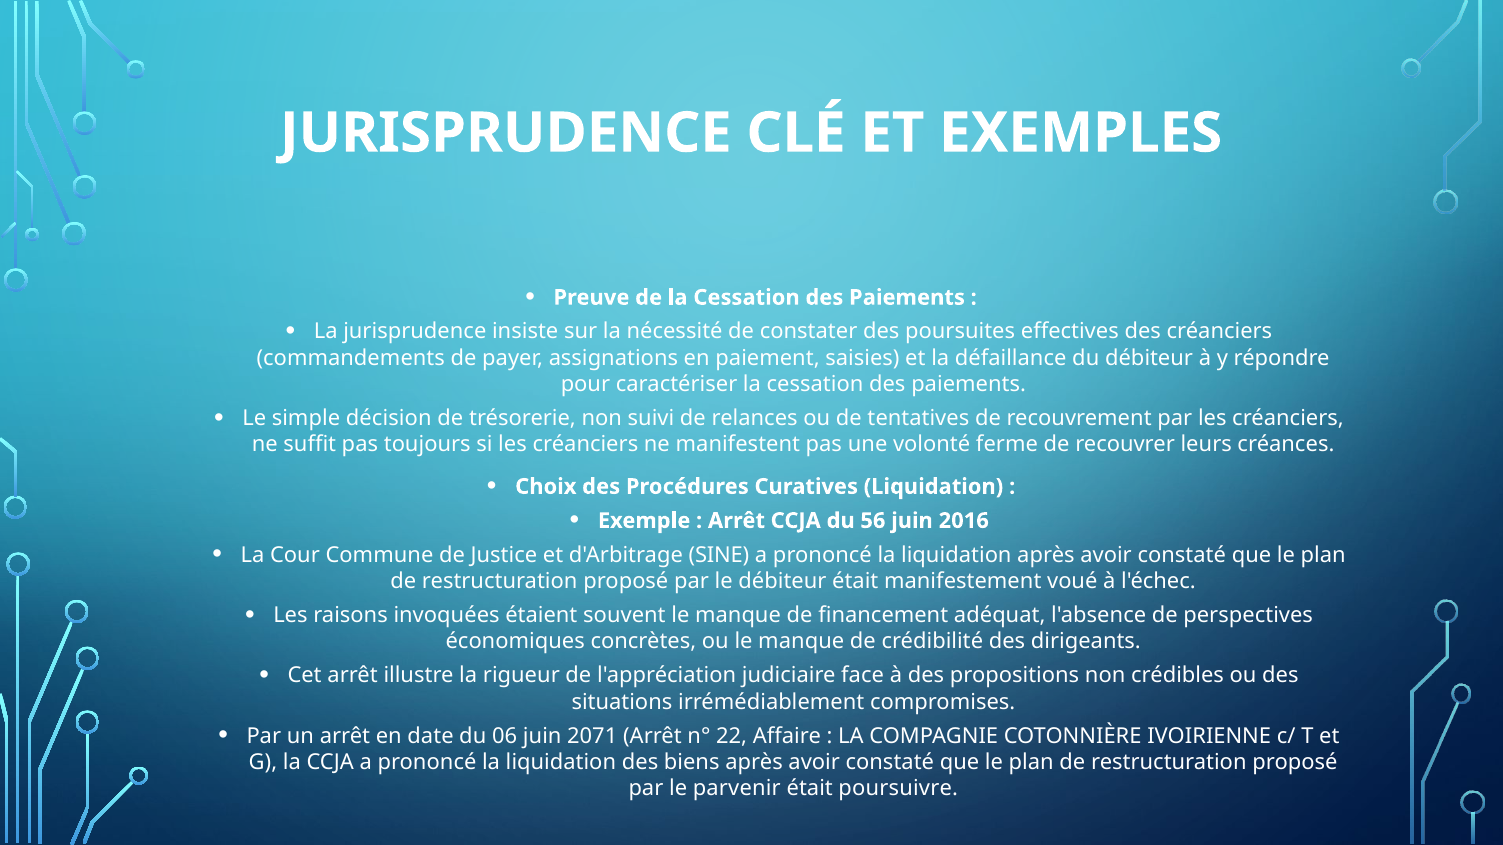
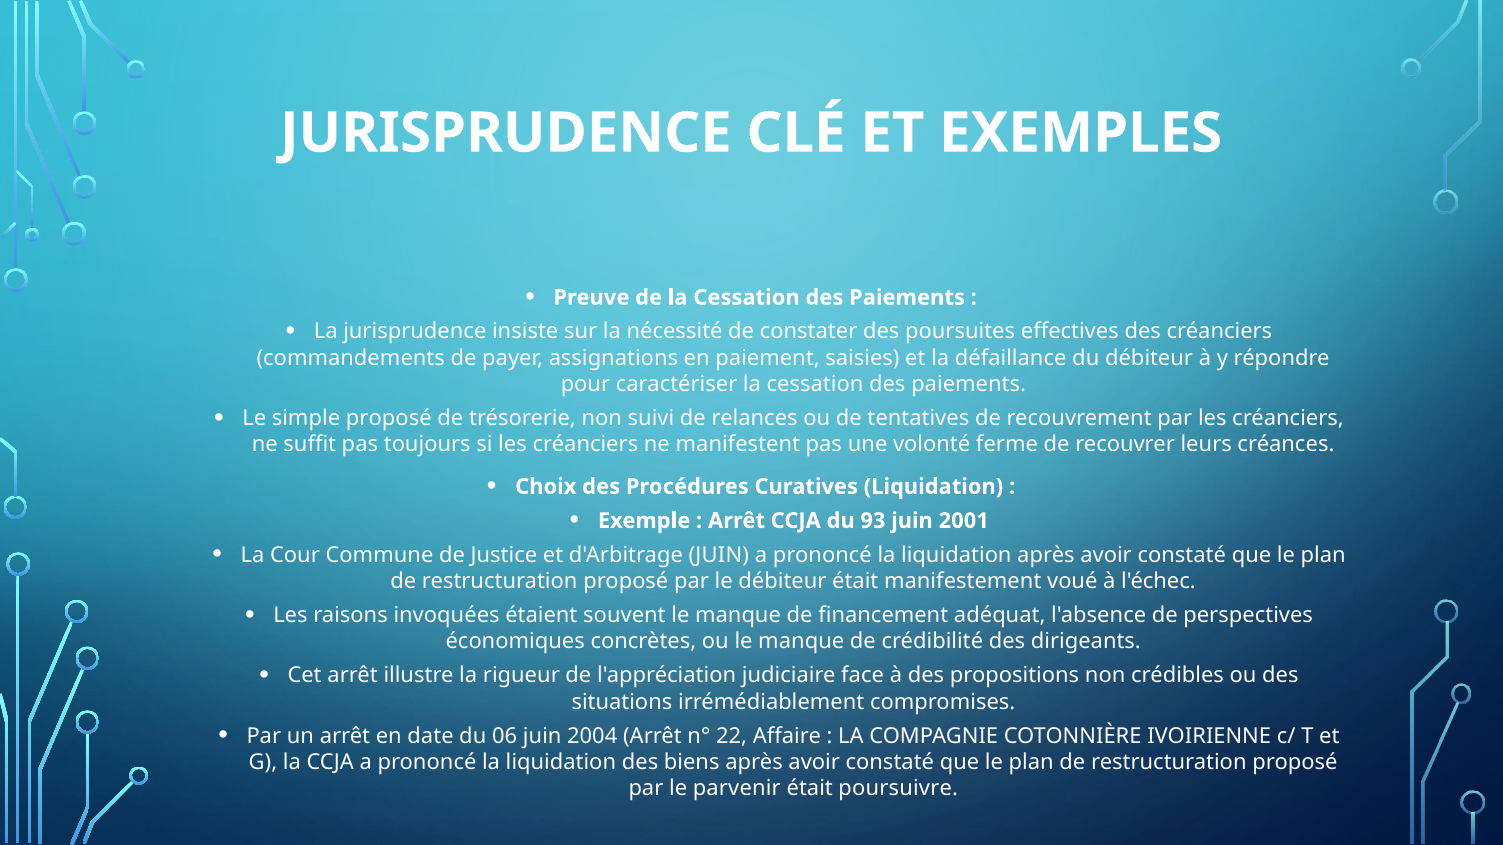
simple décision: décision -> proposé (389, 419)
56: 56 -> 93 (873, 521)
2016: 2016 -> 2001 (964, 521)
d'Arbitrage SINE: SINE -> JUIN (719, 555)
2071: 2071 -> 2004 (592, 736)
